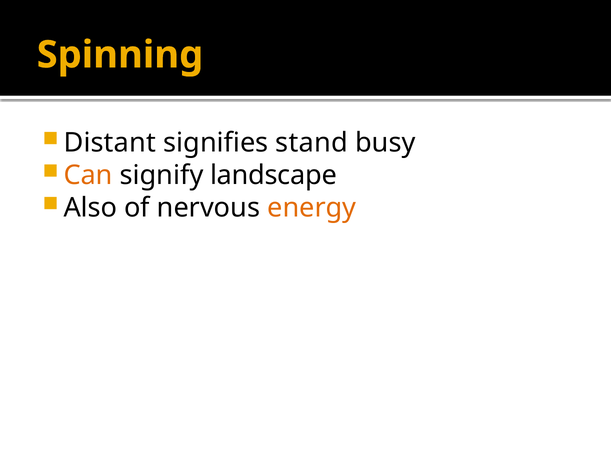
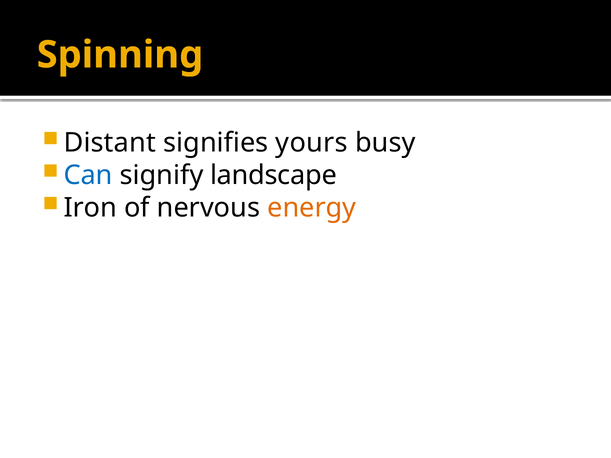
stand: stand -> yours (312, 143)
Can colour: orange -> blue (88, 176)
Also: Also -> Iron (90, 208)
